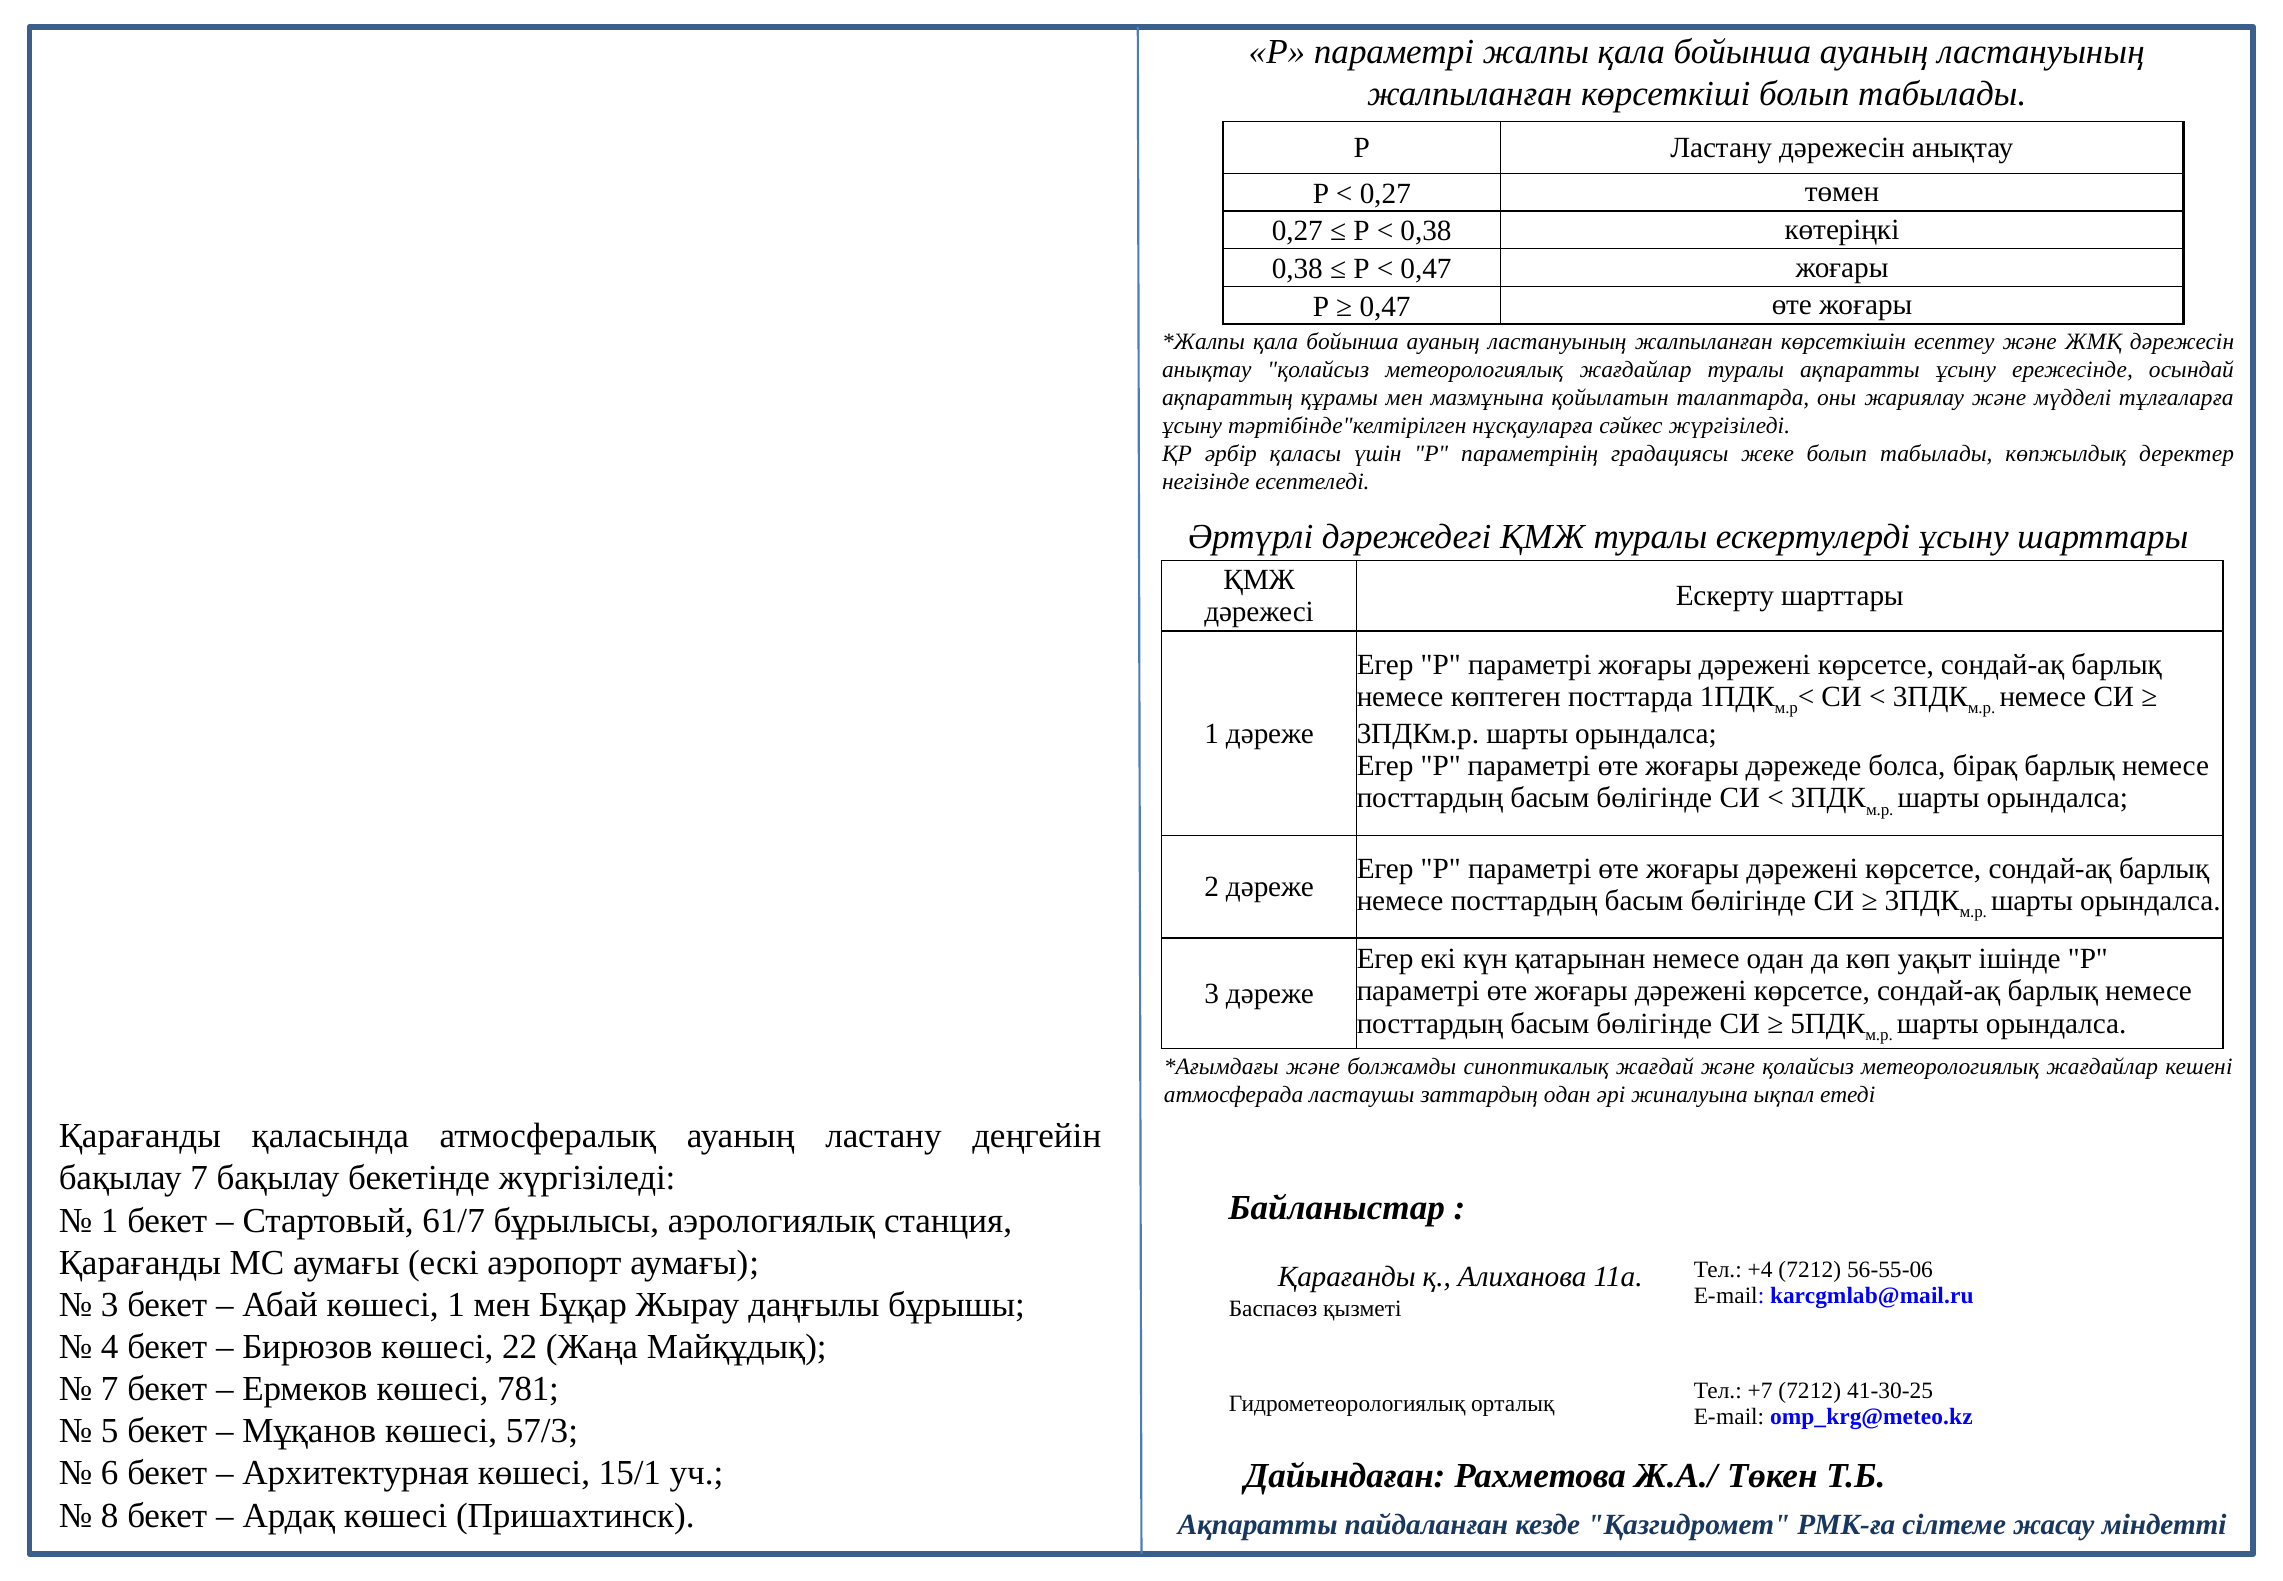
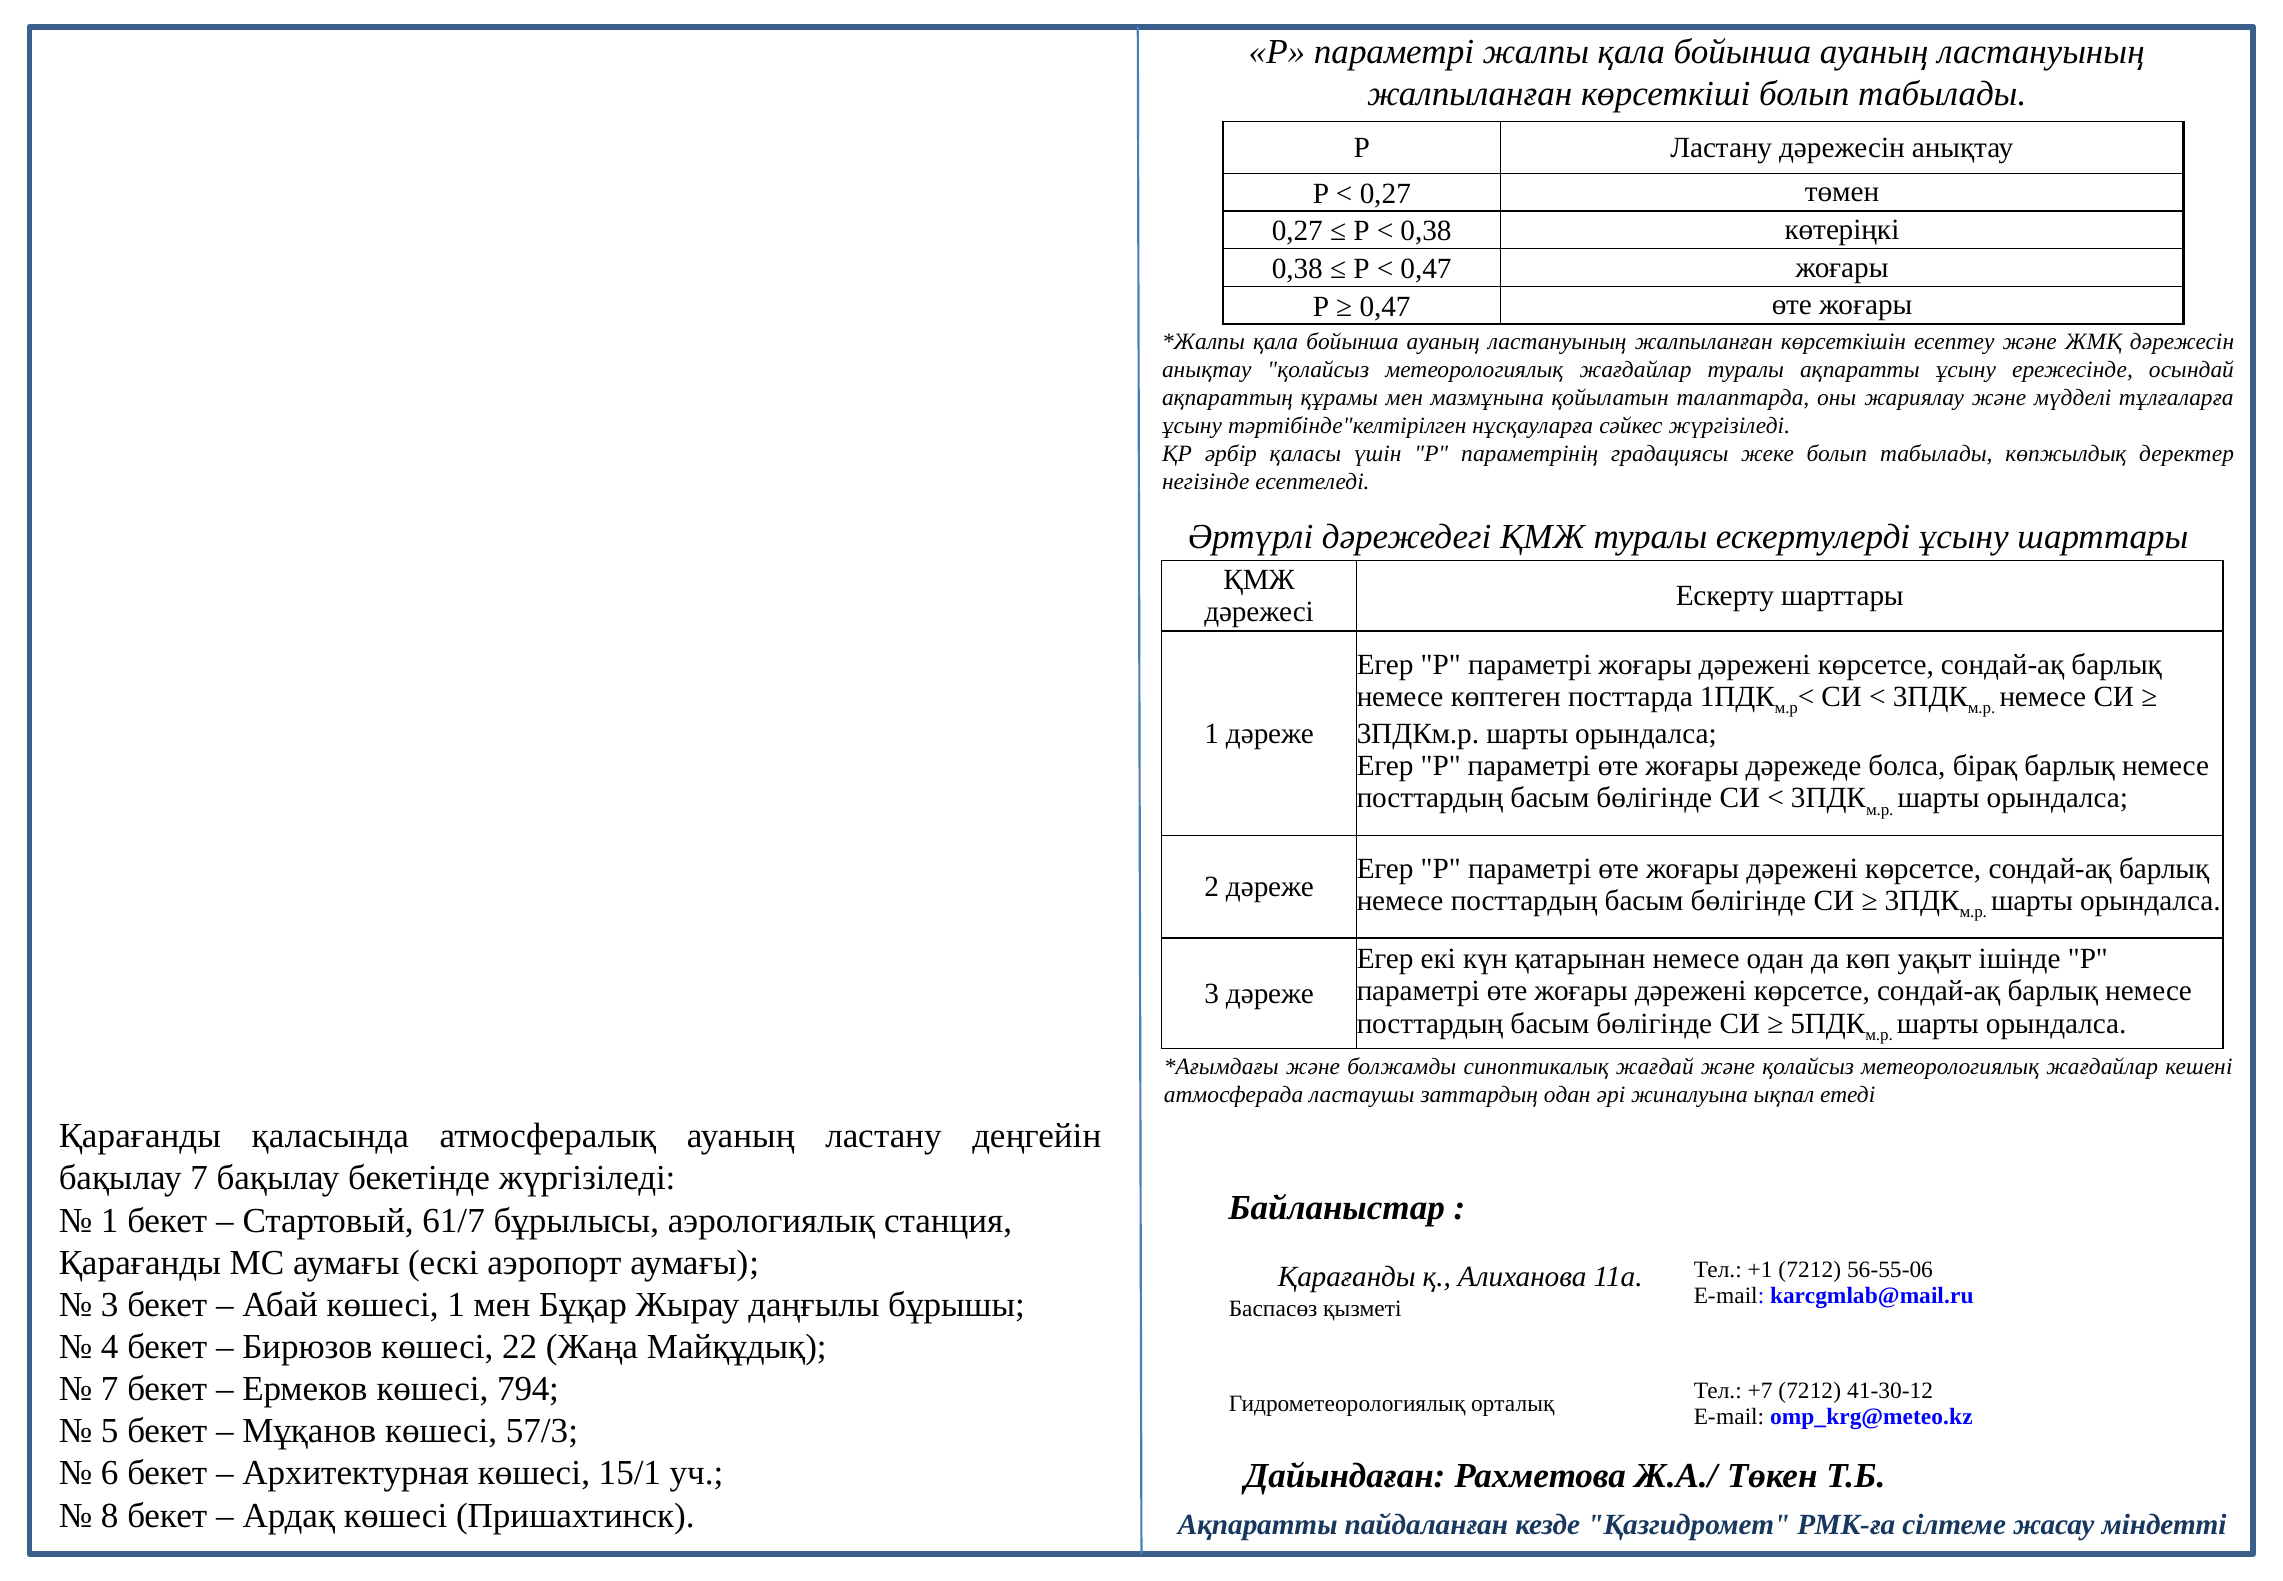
+4: +4 -> +1 (1760, 1269)
781: 781 -> 794 (528, 1389)
41-30-25: 41-30-25 -> 41-30-12 (1890, 1391)
